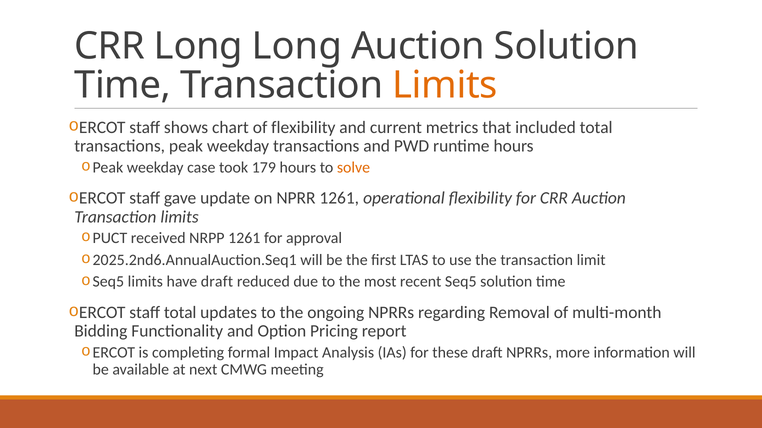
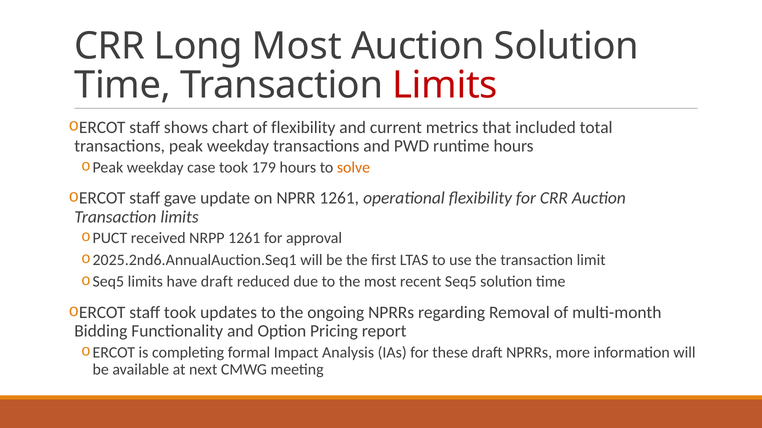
Long Long: Long -> Most (297, 47)
Limits colour: orange -> red (445, 85)
staff total: total -> took (180, 313)
